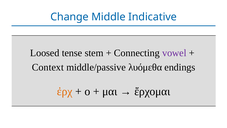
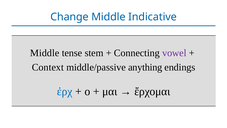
Loosed: Loosed -> Middle (45, 53)
λυόμεθα: λυόμεθα -> anything (145, 67)
ἐρχ colour: orange -> blue (65, 91)
